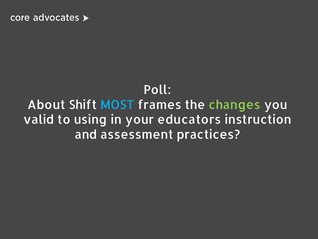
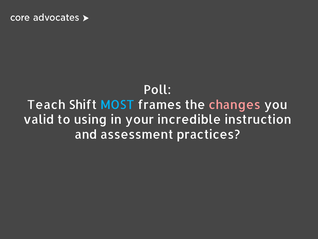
About: About -> Teach (46, 105)
changes colour: light green -> pink (235, 105)
educators: educators -> incredible (189, 120)
